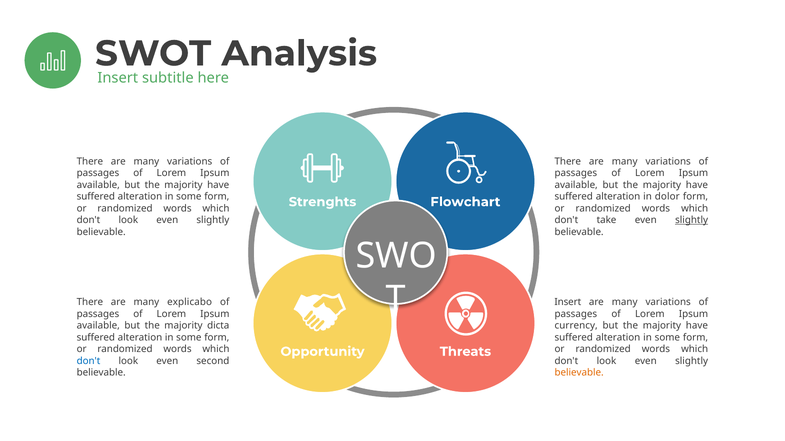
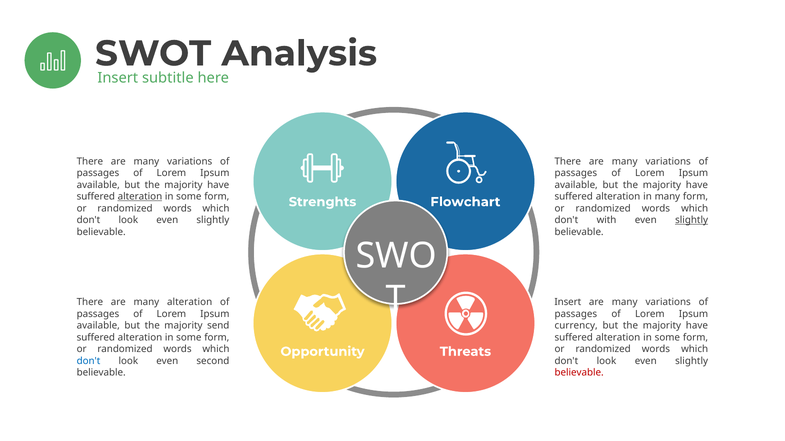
alteration underline: none -> present (140, 197)
in dolor: dolor -> many (667, 197)
take: take -> with (607, 220)
many explicabo: explicabo -> alteration (190, 302)
dicta: dicta -> send (218, 326)
believable colour: orange -> red (579, 373)
